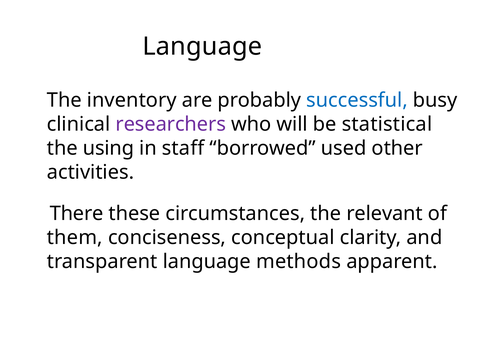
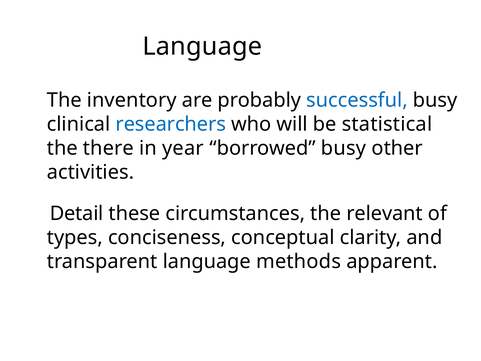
researchers colour: purple -> blue (171, 124)
using: using -> there (108, 148)
staff: staff -> year (183, 148)
borrowed used: used -> busy (343, 148)
There: There -> Detail (77, 213)
them: them -> types (75, 237)
